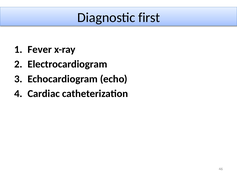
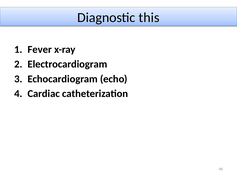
first: first -> this (149, 18)
